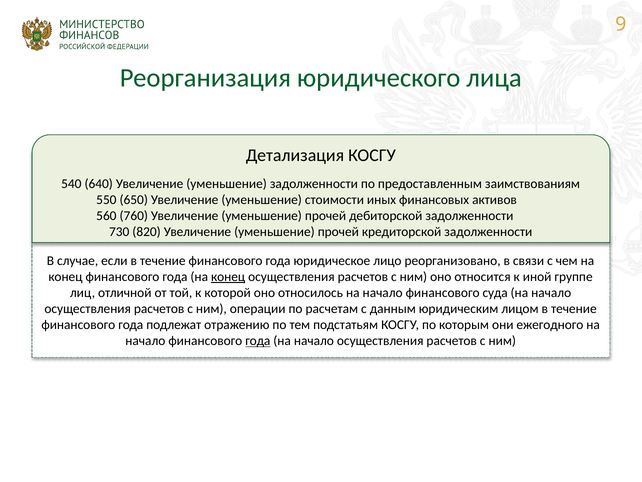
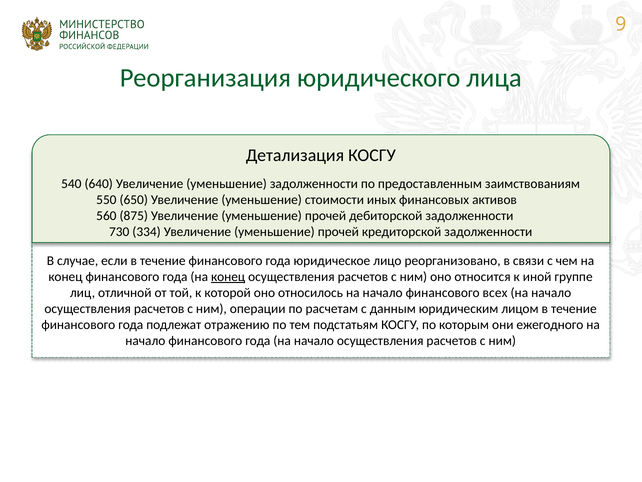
760: 760 -> 875 (134, 216)
820: 820 -> 334 (147, 232)
суда: суда -> всех (495, 293)
года underline: present -> none (258, 341)
